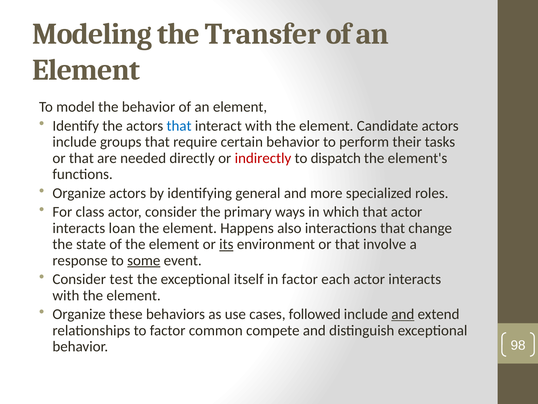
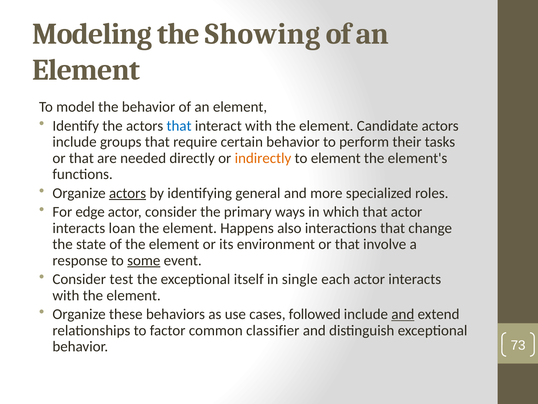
Transfer: Transfer -> Showing (263, 34)
indirectly colour: red -> orange (263, 158)
to dispatch: dispatch -> element (336, 158)
actors underline: none -> present (128, 193)
class: class -> edge (90, 212)
its underline: present -> none (226, 244)
in factor: factor -> single (300, 279)
compete: compete -> classifier (273, 330)
98: 98 -> 73 (518, 345)
